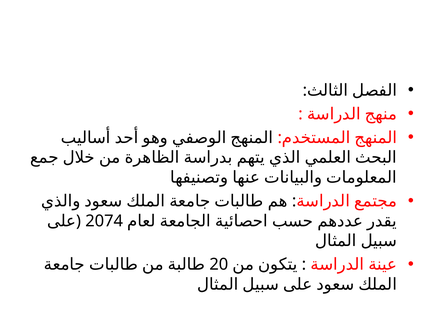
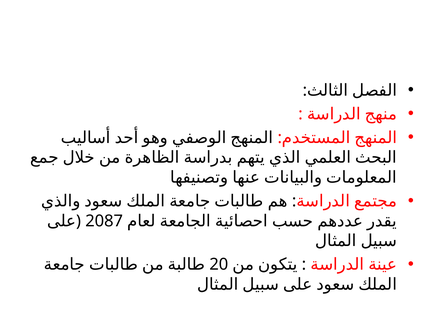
2074: 2074 -> 2087 (104, 221)
